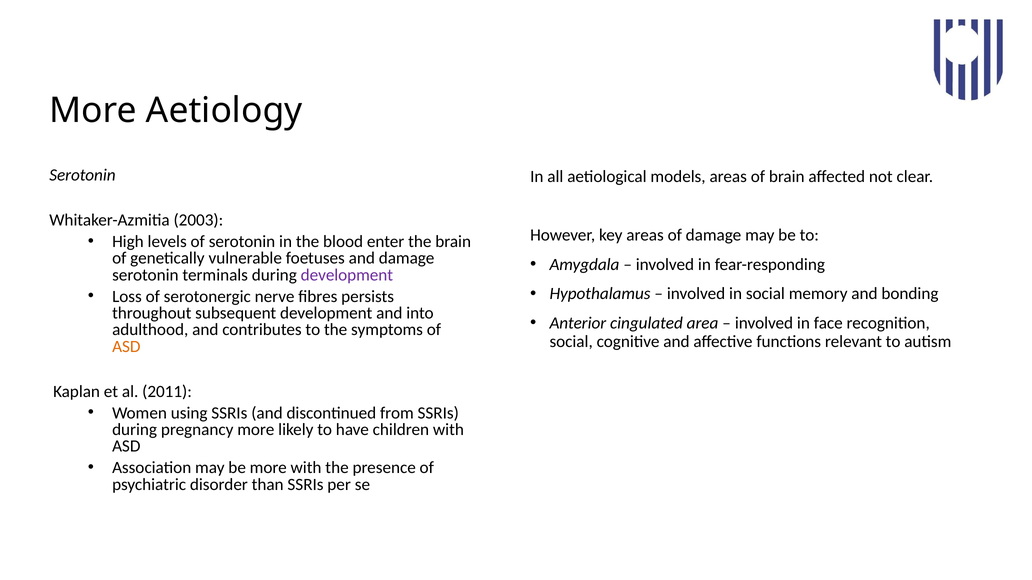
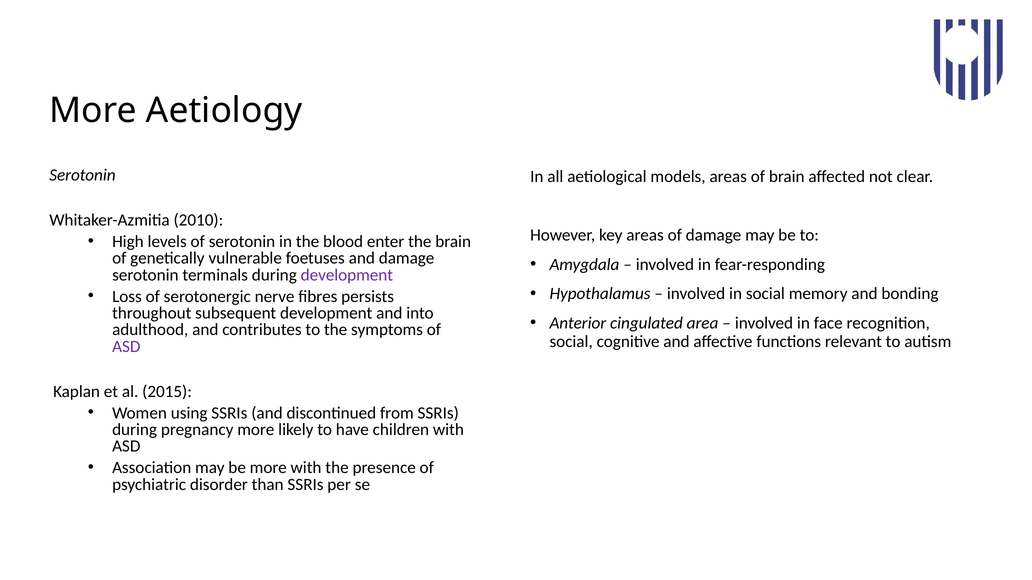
2003: 2003 -> 2010 (198, 220)
ASD colour: orange -> purple (126, 347)
2011: 2011 -> 2015 (167, 392)
